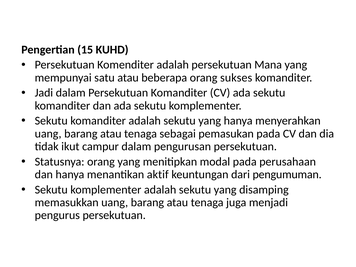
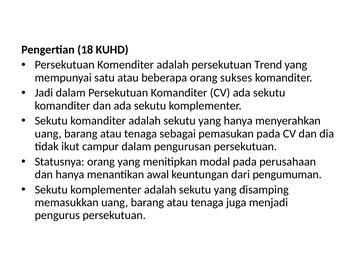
15: 15 -> 18 (85, 50)
Mana: Mana -> Trend (268, 65)
aktif: aktif -> awal (158, 174)
